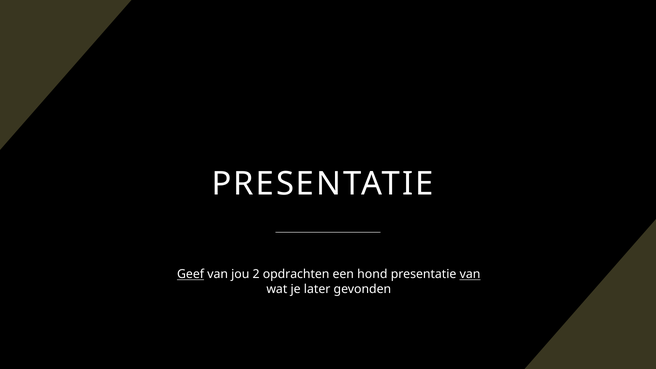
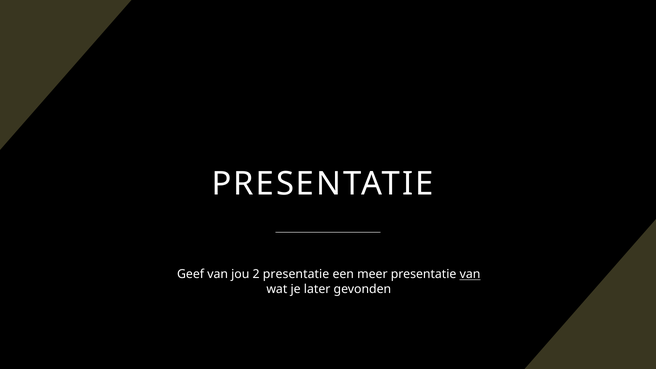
Geef underline: present -> none (191, 274)
2 opdrachten: opdrachten -> presentatie (296, 274)
hond: hond -> meer (372, 274)
